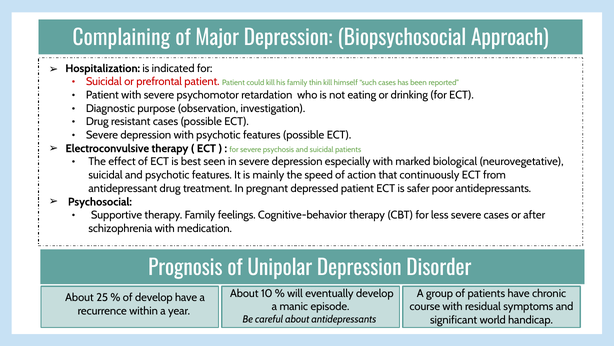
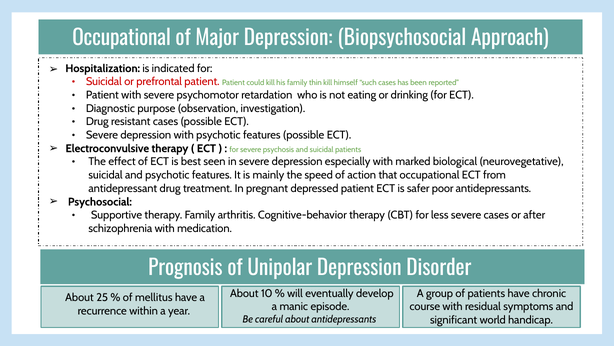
Complaining: Complaining -> Occupational (122, 38)
that continuously: continuously -> occupational (430, 175)
feelings: feelings -> arthritis (237, 215)
of develop: develop -> mellitus (154, 297)
